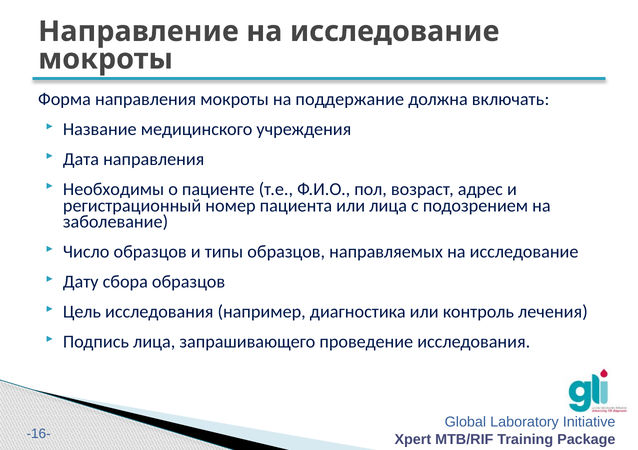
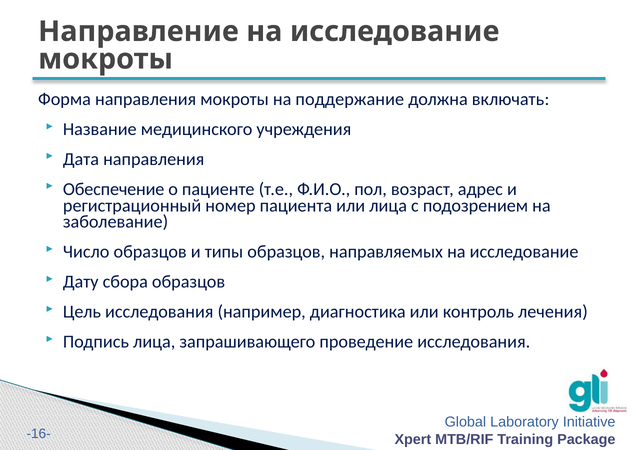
Необходимы: Необходимы -> Обеспечение (114, 189)
